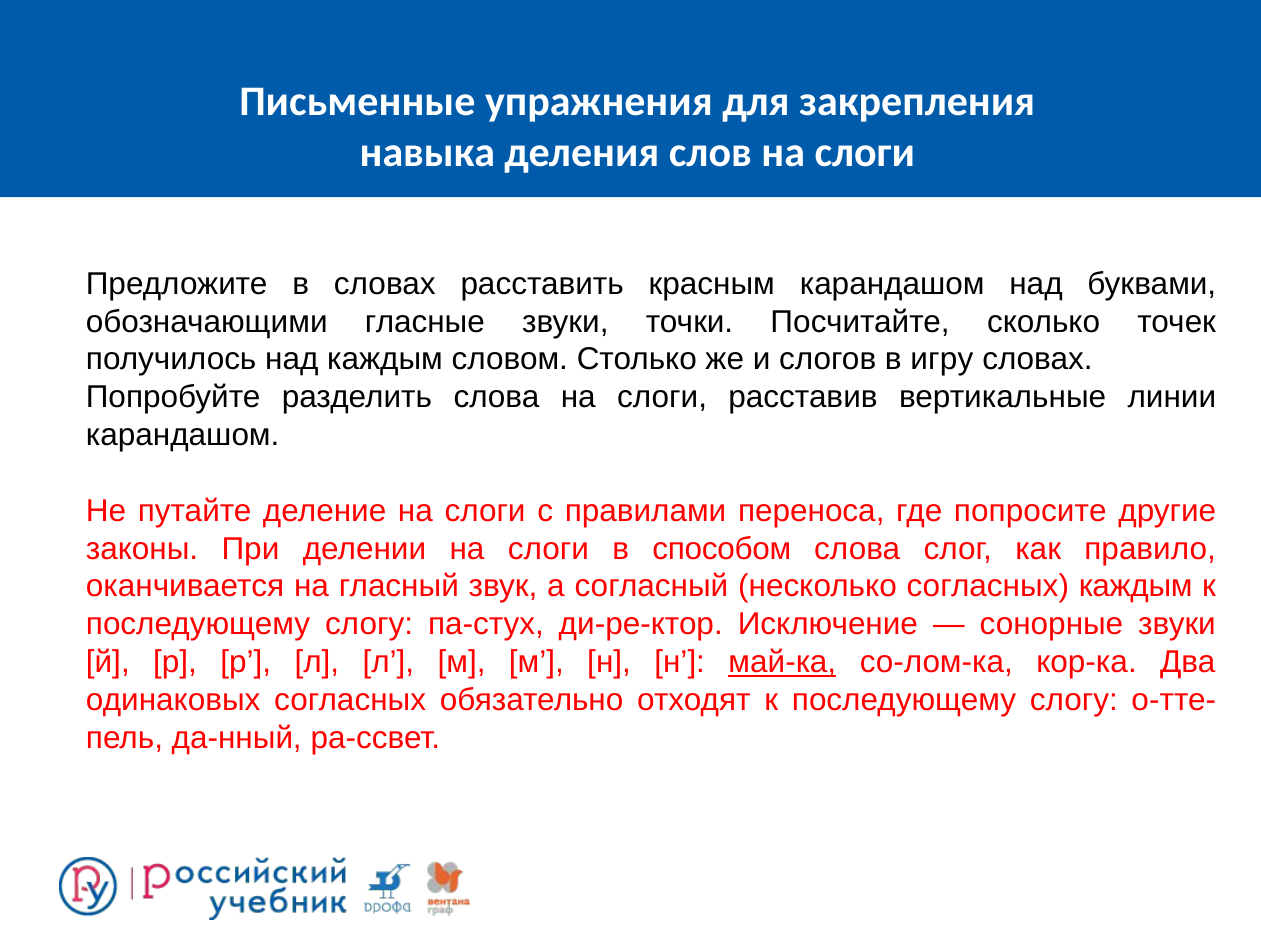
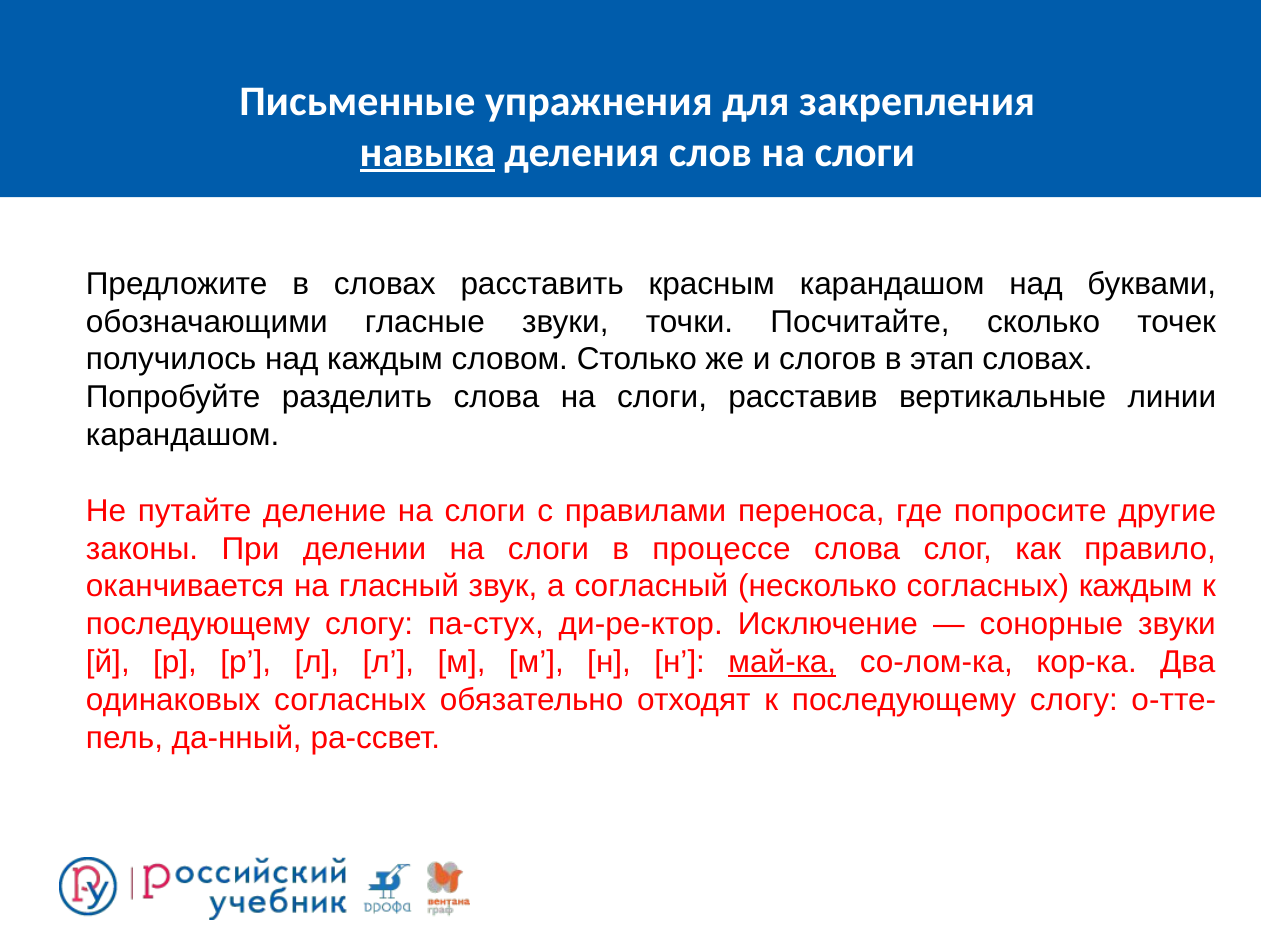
навыка underline: none -> present (427, 152)
игру: игру -> этап (942, 359)
способом: способом -> процессе (722, 549)
